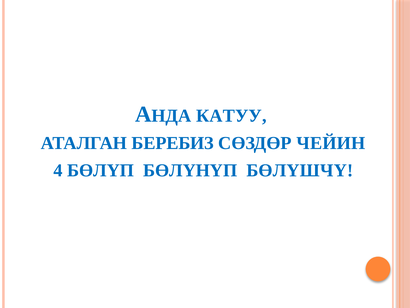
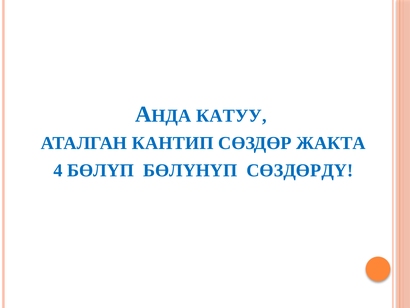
БЕРЕБИЗ: БЕРЕБИЗ -> КАНТИП (173, 143)
ЧЕЙИН: ЧЕЙИН -> ЖАКТА (331, 143)
БӨЛҮШЧҮ: БӨЛҮШЧҮ -> СӨЗДӨРДҮ (300, 170)
